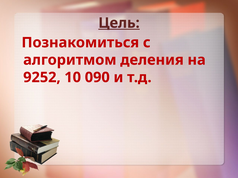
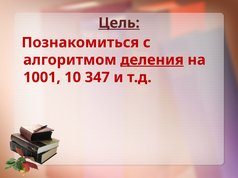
деления underline: none -> present (152, 60)
9252: 9252 -> 1001 (42, 78)
090: 090 -> 347 (97, 78)
